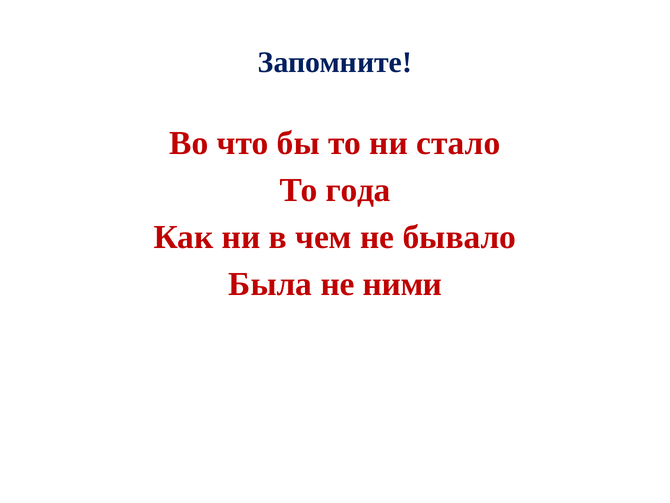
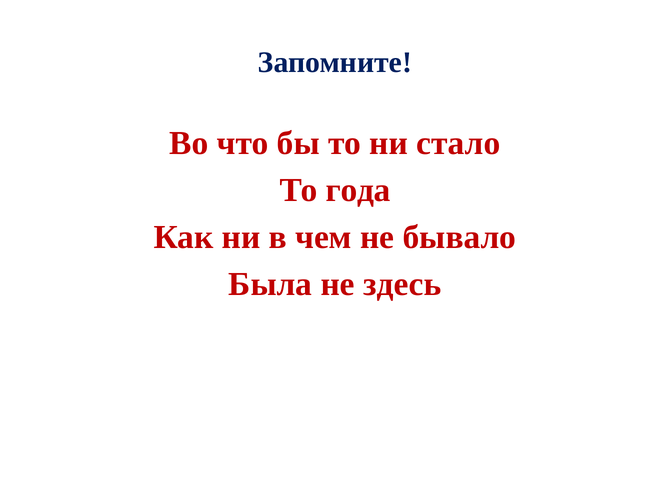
ними: ними -> здесь (402, 284)
